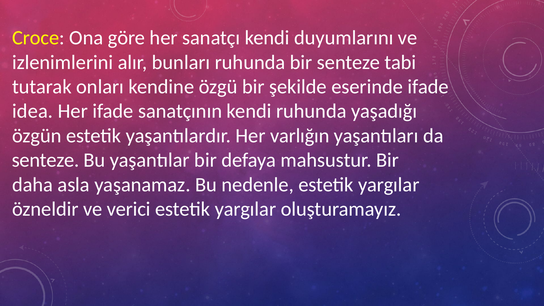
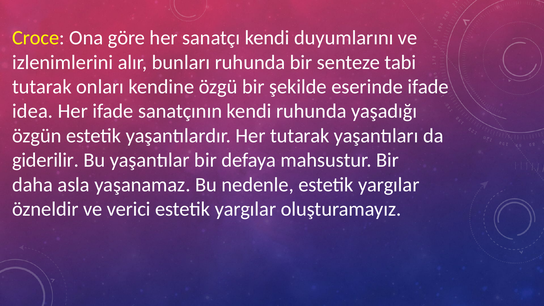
Her varlığın: varlığın -> tutarak (300, 136)
senteze: senteze -> giderilir (46, 160)
